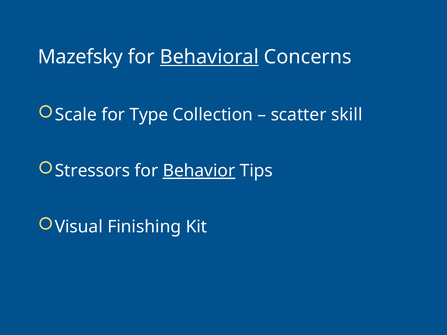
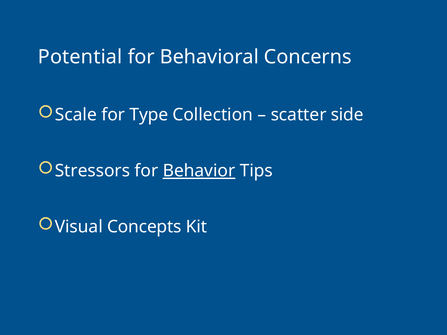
Mazefsky: Mazefsky -> Potential (80, 57)
Behavioral underline: present -> none (209, 57)
skill: skill -> side (347, 115)
Finishing: Finishing -> Concepts (144, 227)
